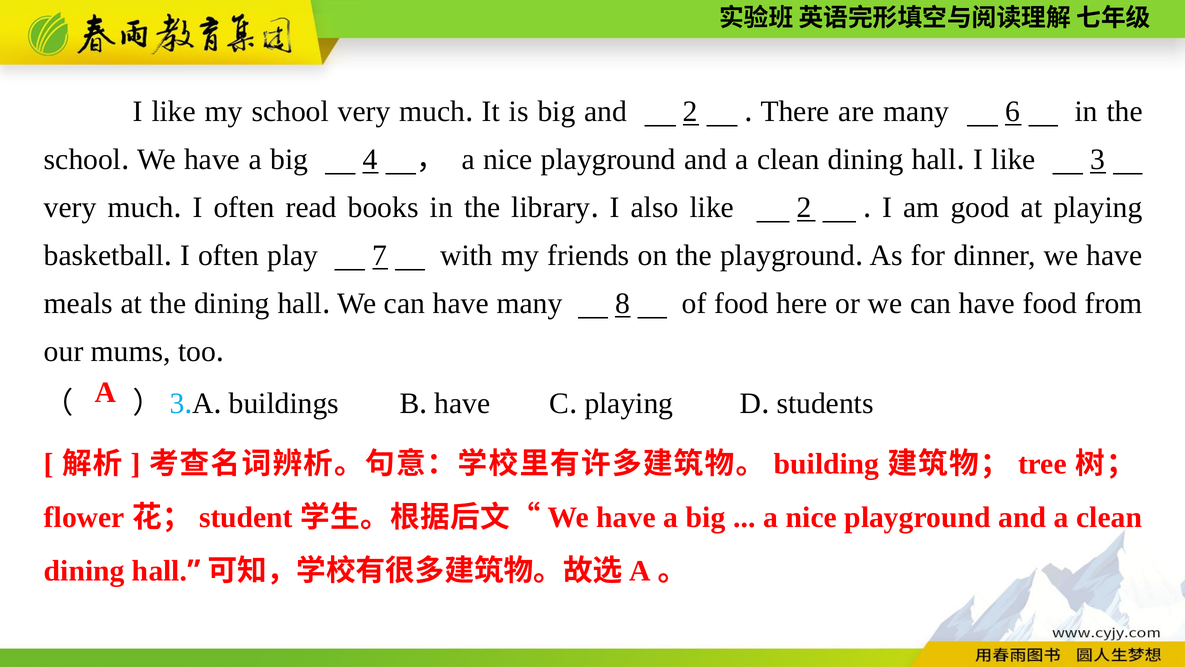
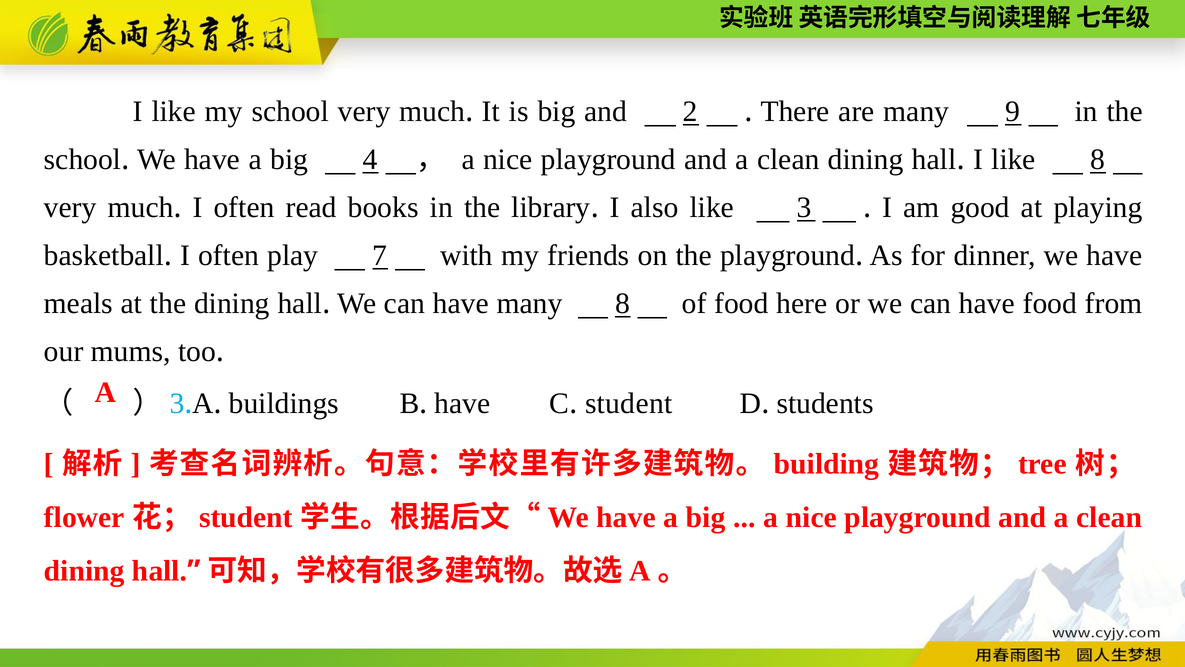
6: 6 -> 9 (1013, 112)
like 3: 3 -> 8 (1098, 160)
like 2: 2 -> 3 (804, 208)
playing: playing -> student (629, 403)
